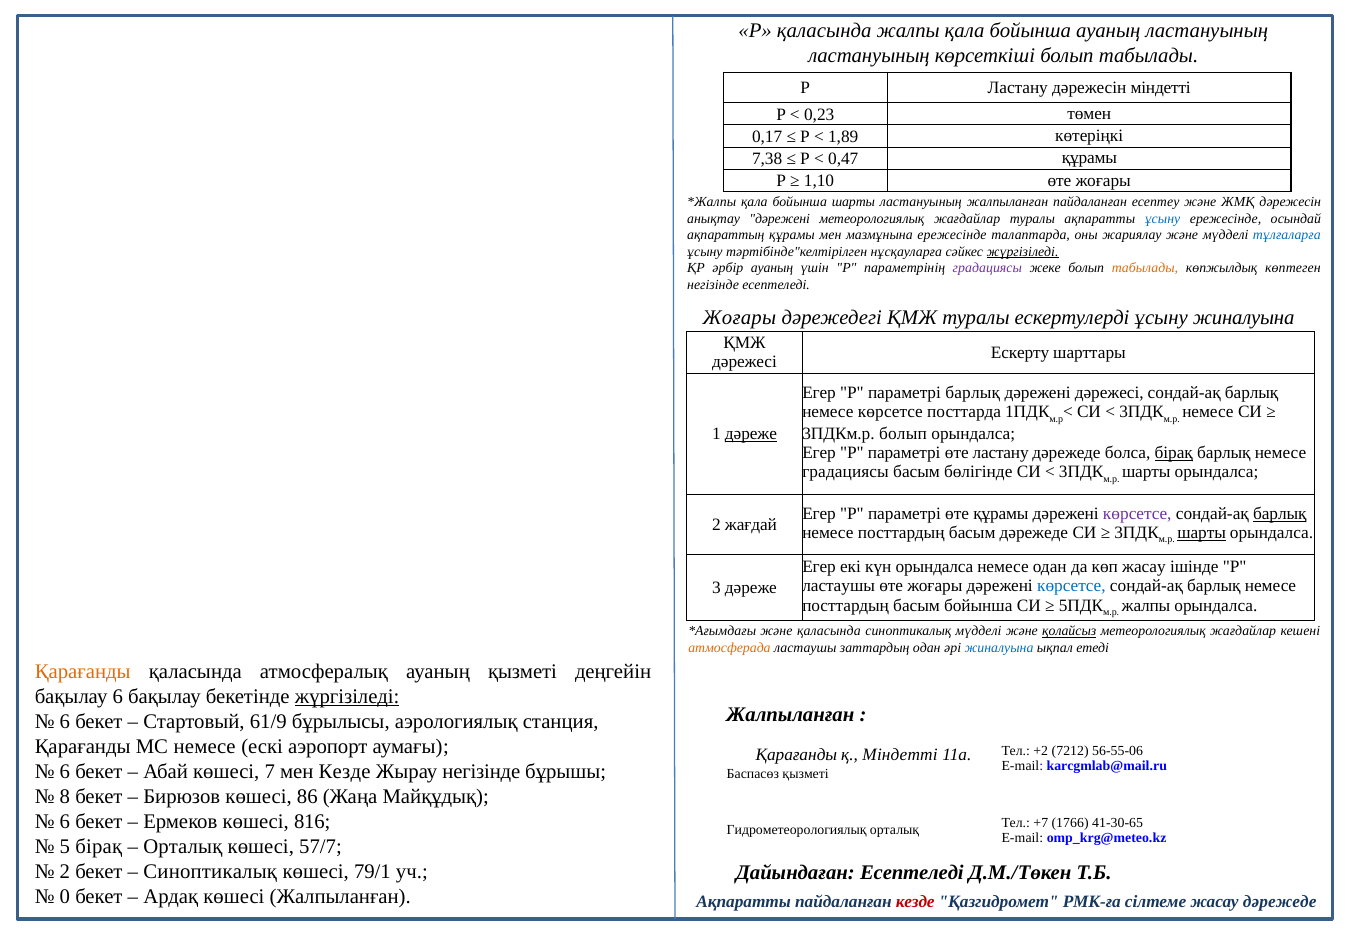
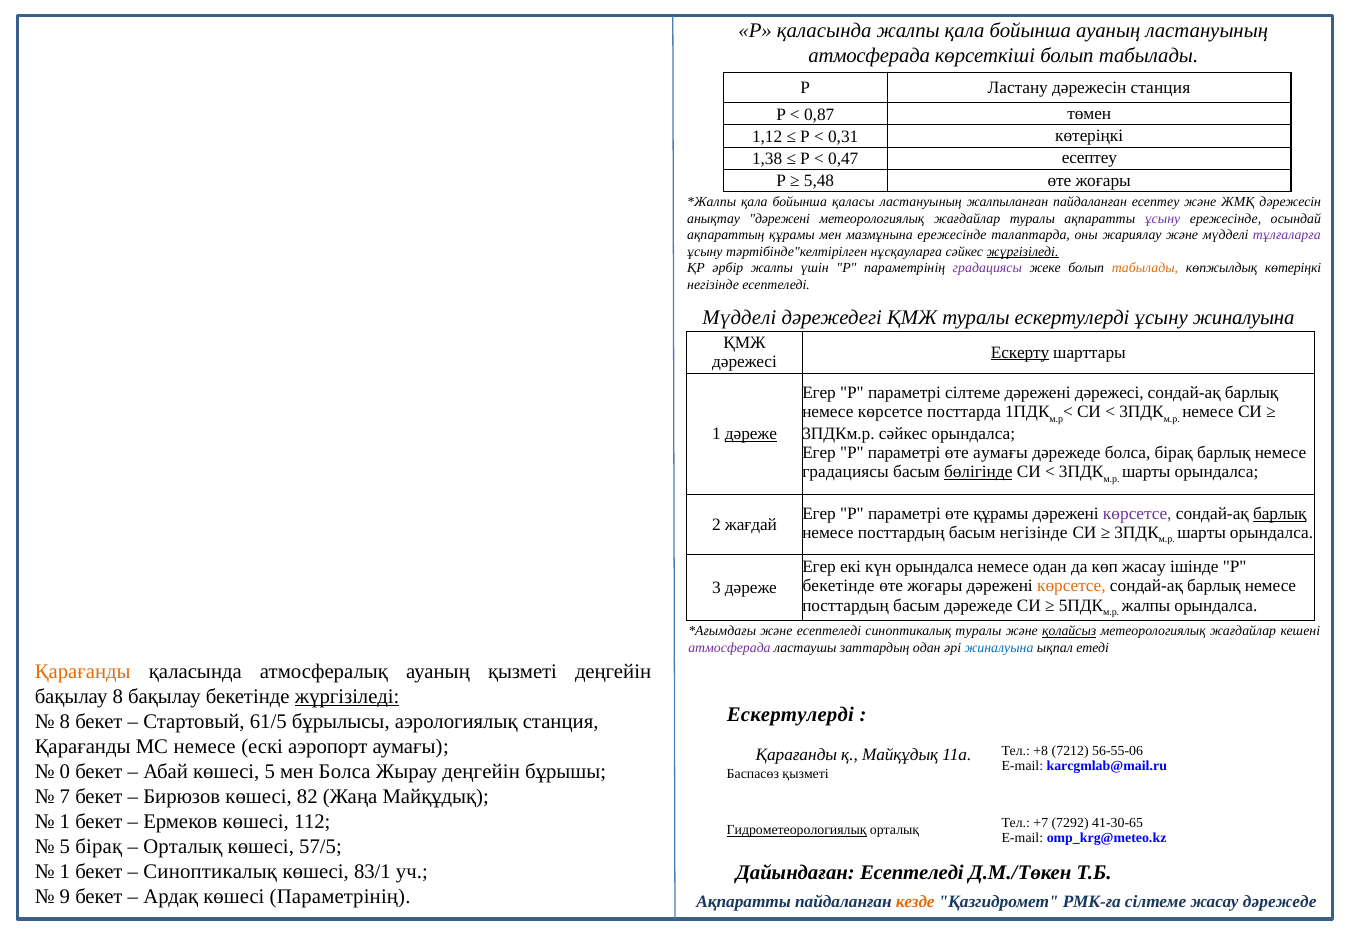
ластануының: ластануының -> атмосферада (869, 55)
дәрежесін міндетті: міндетті -> станция (1160, 87)
0,23: 0,23 -> 0,87 (819, 114)
0,17: 0,17 -> 1,12 (767, 137)
1,89: 1,89 -> 0,31 (843, 137)
7,38: 7,38 -> 1,38 (767, 159)
0,47 құрамы: құрамы -> есептеу (1089, 158)
1,10: 1,10 -> 5,48 (819, 181)
бойынша шарты: шарты -> қаласы (853, 202)
ұсыну colour: blue -> purple (1163, 218)
тұлғаларға colour: blue -> purple (1287, 235)
әрбір ауаның: ауаның -> жалпы (772, 268)
көпжылдық көптеген: көптеген -> көтеріңкі (1293, 268)
Жоғары: Жоғары -> Мүдделі (739, 317)
Ескерту underline: none -> present (1020, 352)
параметрі барлық: барлық -> сілтеме (973, 393)
3ПДКм.р болып: болып -> сәйкес (903, 434)
өте ластану: ластану -> аумағы (1000, 453)
бірақ underline: present -> none (1174, 453)
бөлігінде underline: none -> present (978, 472)
басым дәрежеде: дәрежеде -> негізінде (1034, 533)
шарты underline: present -> none (1202, 533)
ластаушы: ластаушы -> бекетінде (839, 586)
көрсетсе colour: blue -> orange (1071, 586)
басым бойынша: бойынша -> дәрежеде (978, 605)
және қаласында: қаласында -> есептеледі (829, 631)
синоптикалық мүдделі: мүдделі -> туралы (978, 631)
атмосферада colour: orange -> purple (729, 647)
бақылау 6: 6 -> 8 (118, 697)
Жалпыланған: Жалпыланған -> Ескертулерді (790, 714)
6: 6 -> 8 (65, 721)
61/9: 61/9 -> 61/5 (268, 721)
+2: +2 -> +8 (1041, 750)
қ Міндетті: Міндетті -> Майқұдық (900, 755)
6: 6 -> 0 (65, 771)
көшесі 7: 7 -> 5 (270, 771)
мен Кезде: Кезде -> Болса (345, 771)
Жырау негізінде: негізінде -> деңгейін (481, 771)
8: 8 -> 7 (65, 796)
86: 86 -> 82 (307, 796)
6: 6 -> 1 (65, 821)
816: 816 -> 112 (312, 821)
1766: 1766 -> 7292 (1070, 822)
Гидрометеорологиялық underline: none -> present (797, 830)
57/7: 57/7 -> 57/5 (320, 846)
2: 2 -> 1 (65, 871)
79/1: 79/1 -> 83/1 (372, 871)
0: 0 -> 9 (65, 896)
көшесі Жалпыланған: Жалпыланған -> Параметрінің (340, 896)
кезде colour: red -> orange (915, 902)
